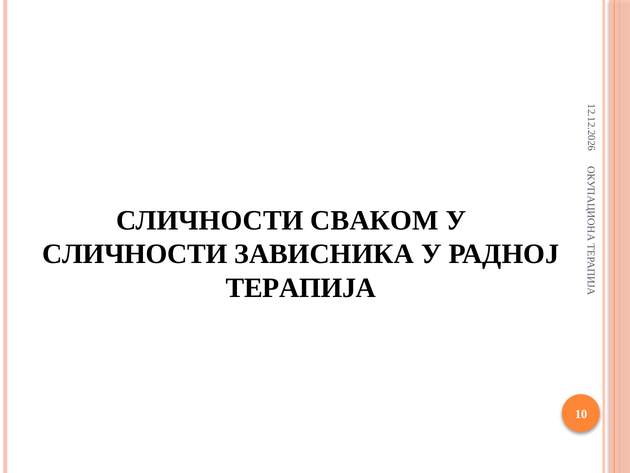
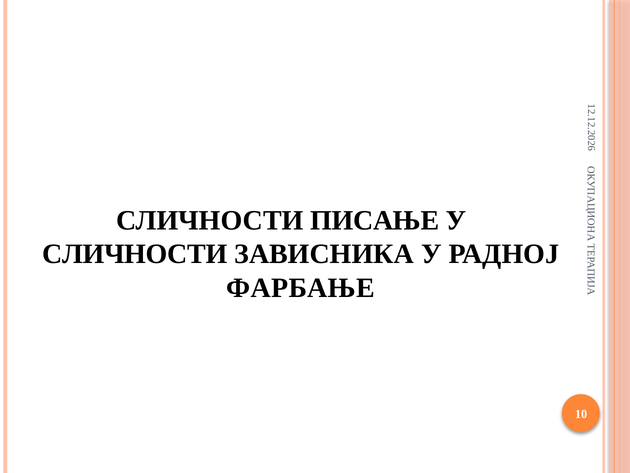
СВАКОМ: СВАКОМ -> ПИСАЊЕ (375, 220)
ТЕРАПИЈА: ТЕРАПИЈА -> ФАРБАЊЕ (301, 288)
